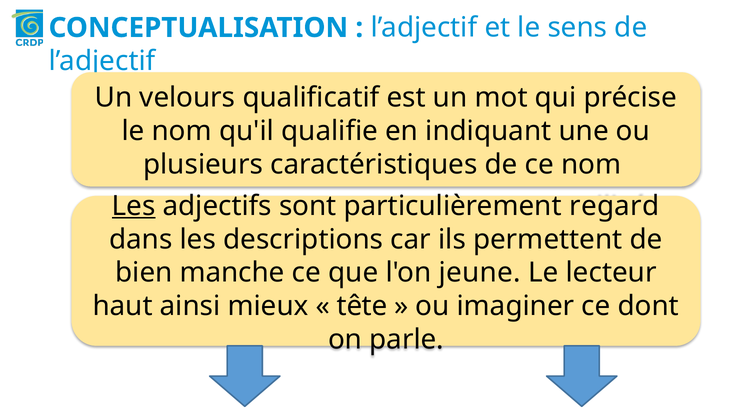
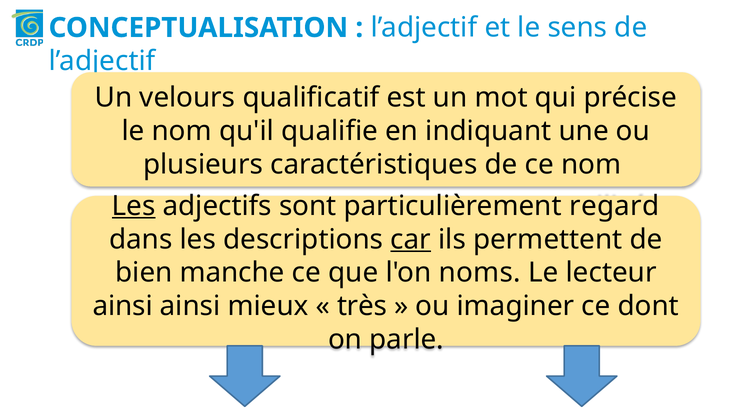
car underline: none -> present (411, 239)
jeune: jeune -> noms (480, 273)
haut: haut -> ainsi (123, 306)
tête: tête -> très (362, 306)
